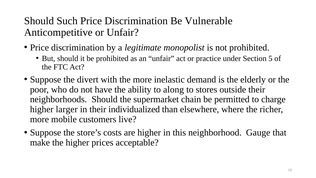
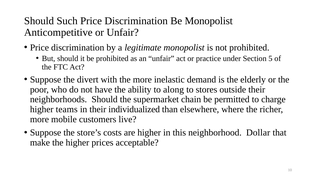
Be Vulnerable: Vulnerable -> Monopolist (209, 21)
larger: larger -> teams (67, 109)
Gauge: Gauge -> Dollar (258, 132)
